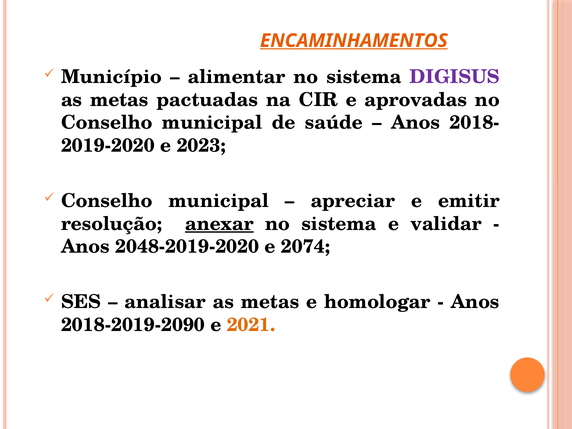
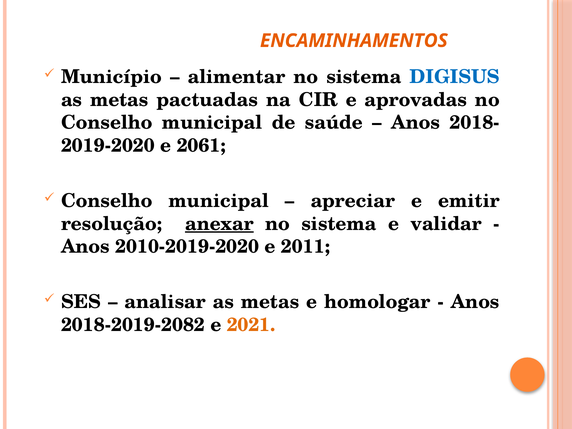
ENCAMINHAMENTOS underline: present -> none (354, 41)
DIGISUS colour: purple -> blue (455, 77)
2023: 2023 -> 2061 (201, 146)
2048-2019-2020: 2048-2019-2020 -> 2010-2019-2020 (187, 247)
2074: 2074 -> 2011 (306, 247)
2018-2019-2090: 2018-2019-2090 -> 2018-2019-2082 (133, 325)
